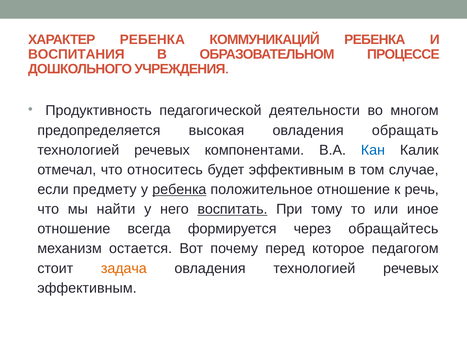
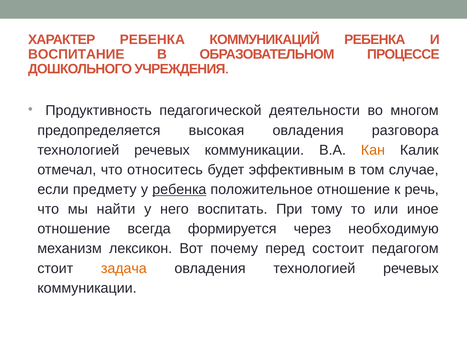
ВОСПИТАНИЯ: ВОСПИТАНИЯ -> ВОСПИТАНИЕ (76, 54)
обращать: обращать -> разговора (405, 130)
компонентами: компонентами -> коммуникации (254, 150)
Кан colour: blue -> orange (373, 150)
воспитать underline: present -> none (232, 209)
обращайтесь: обращайтесь -> необходимую (393, 228)
остается: остается -> лексикон (141, 248)
которое: которое -> состоит (338, 248)
эффективным: эффективным -> коммуникации (87, 287)
